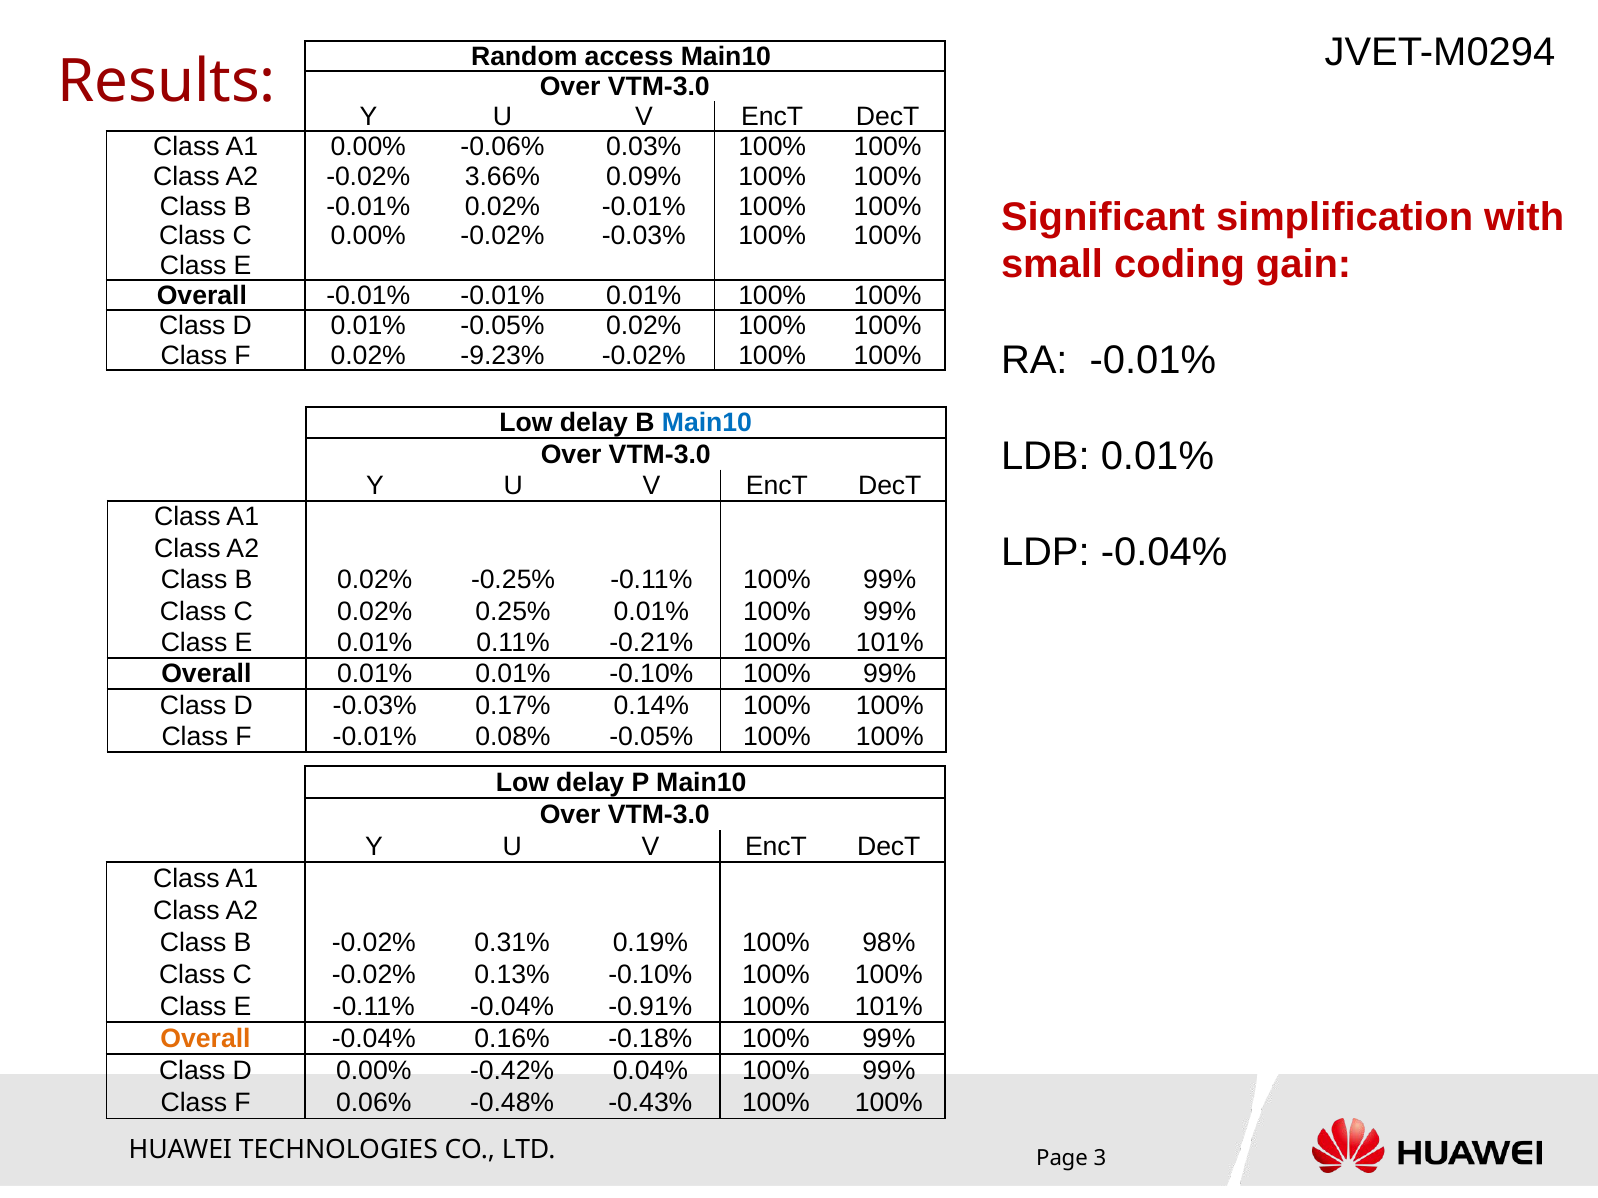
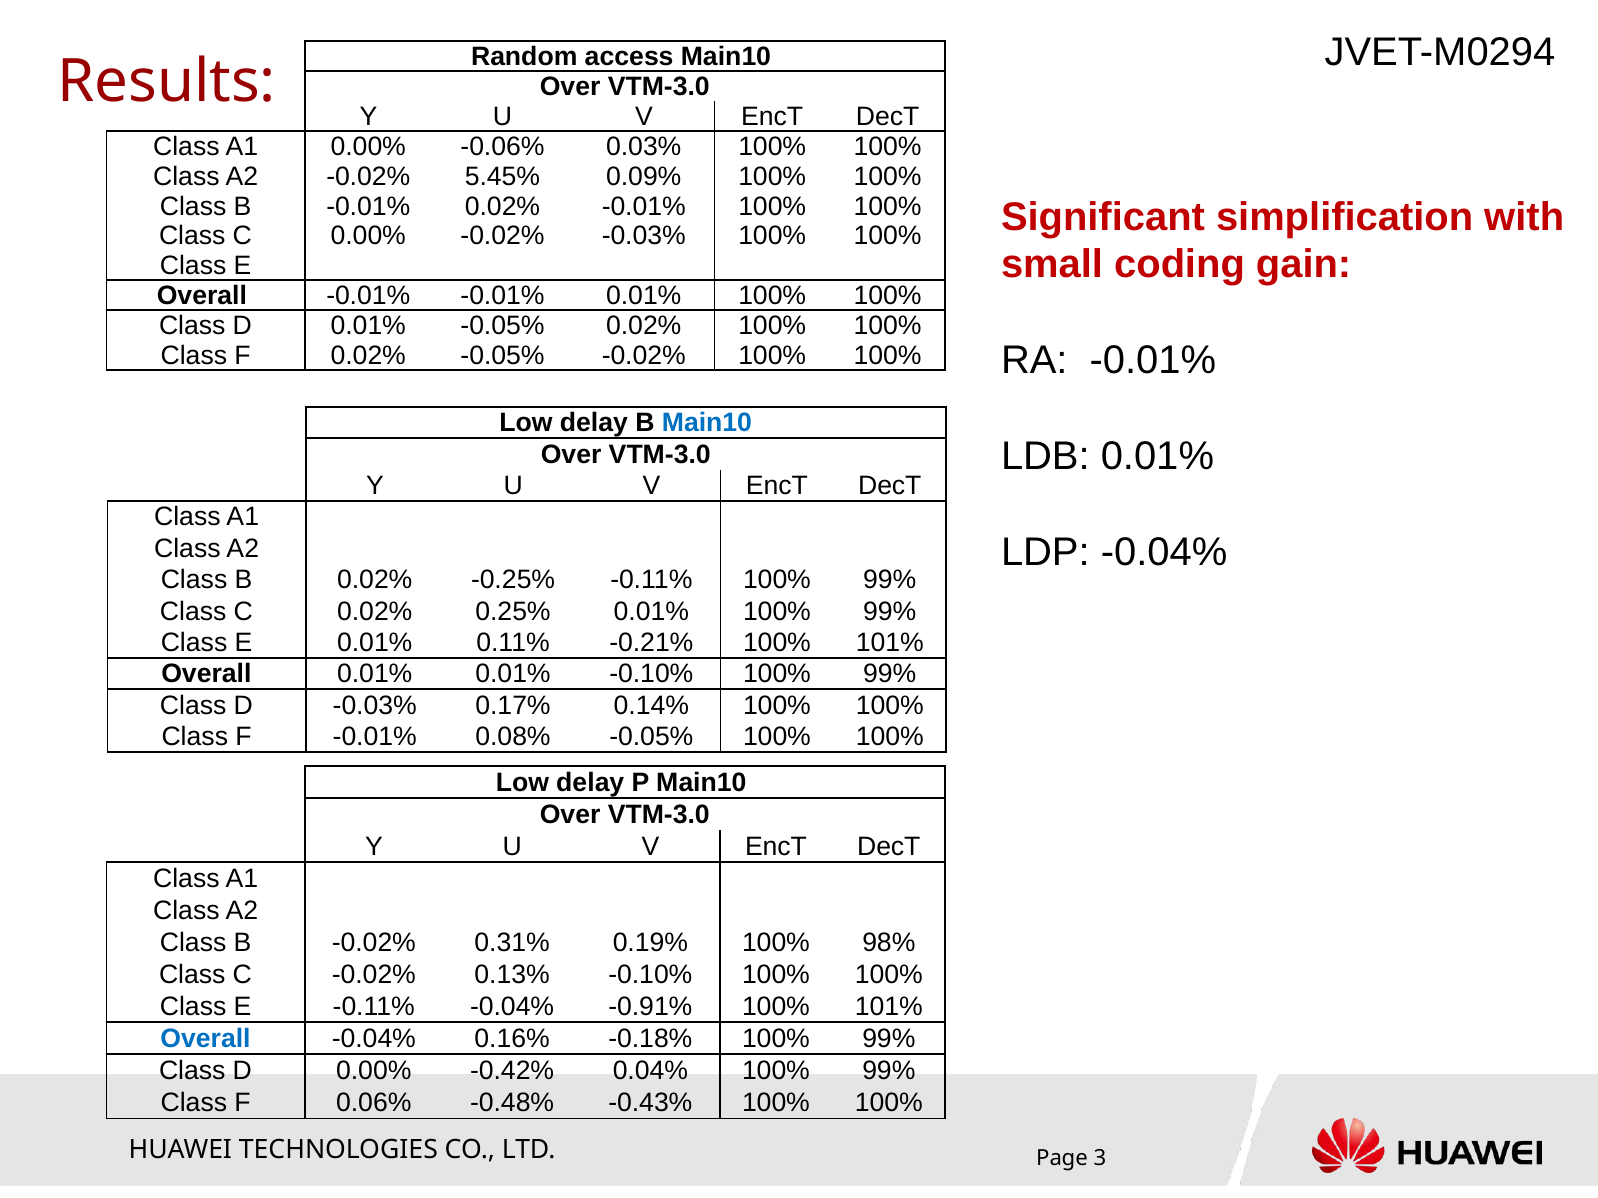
3.66%: 3.66% -> 5.45% (502, 176)
0.02% -9.23%: -9.23% -> -0.05% (502, 356)
Overall colour: orange -> blue (206, 1039)
